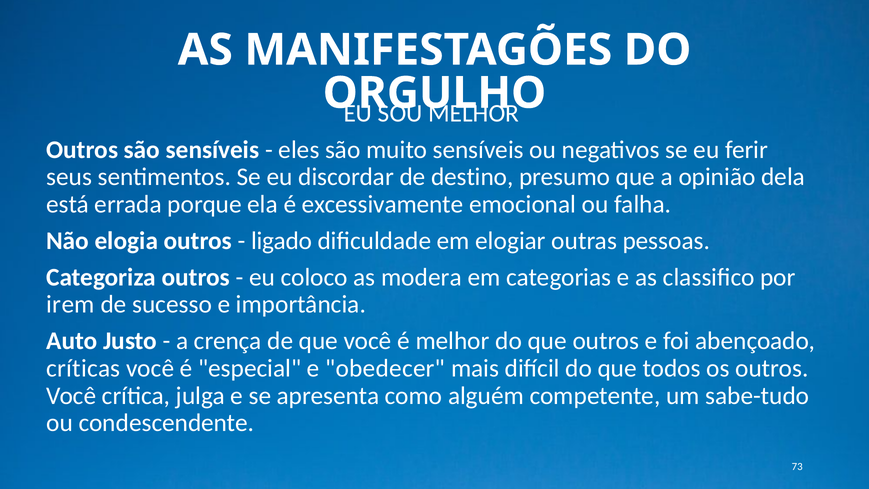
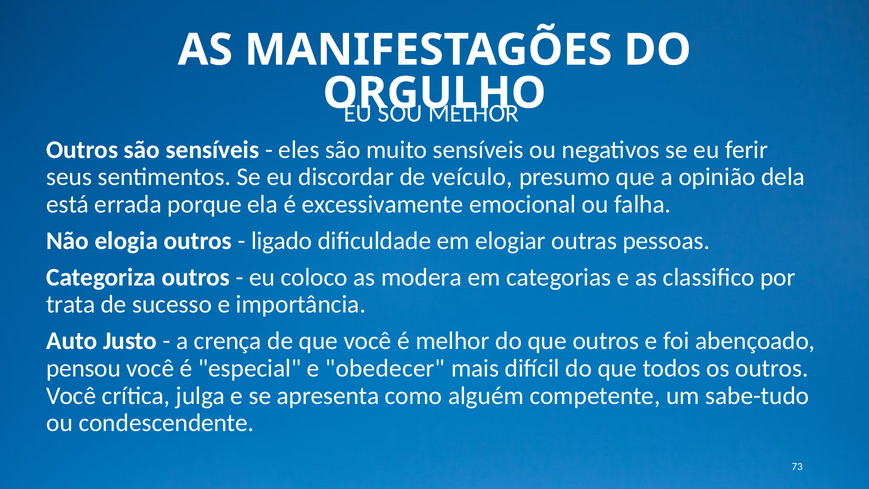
destino: destino -> veículo (472, 177)
irem: irem -> trata (71, 304)
críticas: críticas -> pensou (84, 368)
